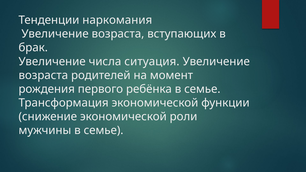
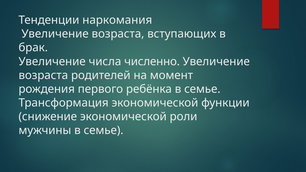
ситуация: ситуация -> численно (152, 62)
